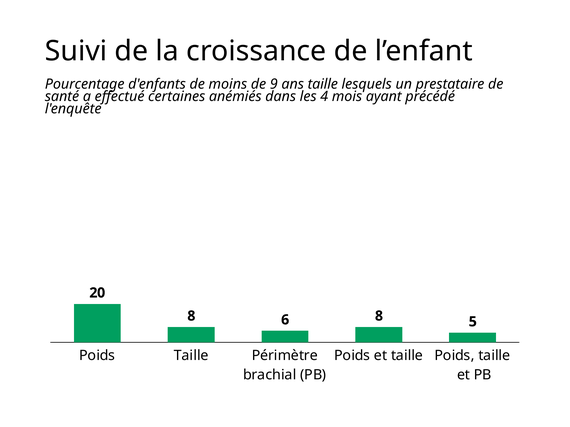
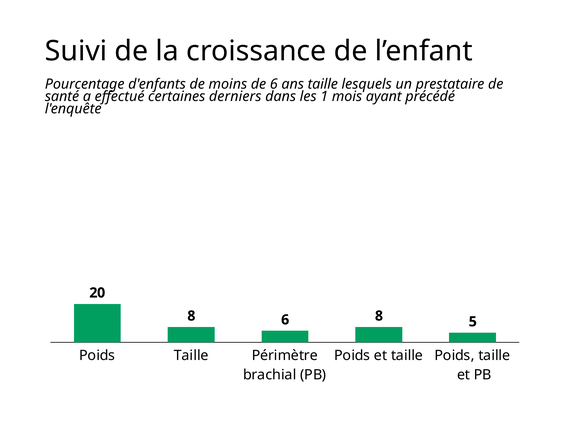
de 9: 9 -> 6 (274, 84)
anémiés: anémiés -> derniers (235, 97)
4: 4 -> 1 (324, 97)
